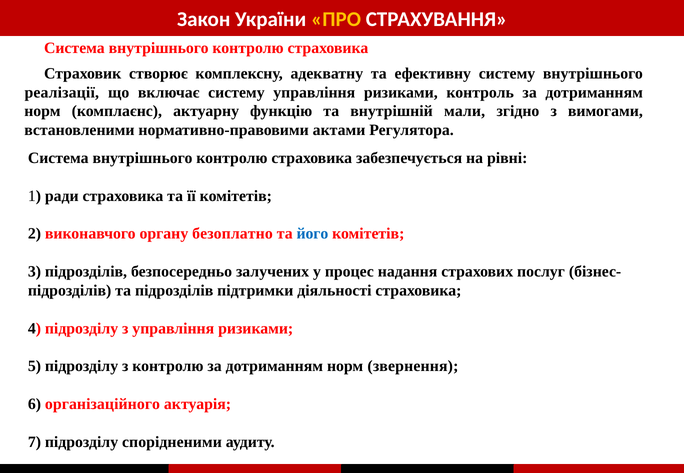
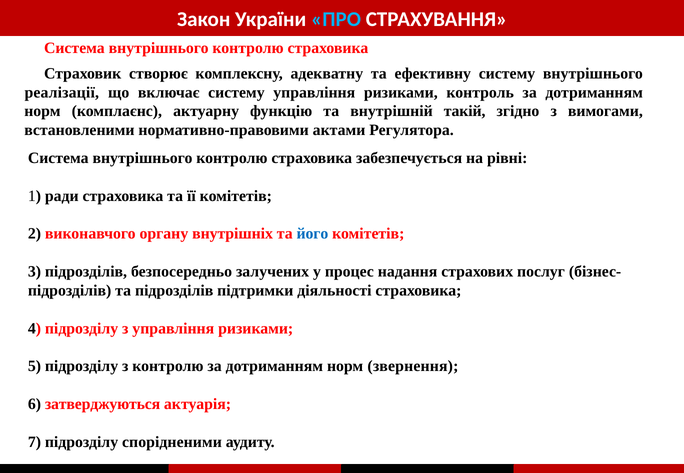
ПРО colour: yellow -> light blue (336, 19)
мали: мали -> такій (465, 111)
безоплатно: безоплатно -> внутрішніх (233, 234)
організаційного: організаційного -> затверджуються (103, 404)
